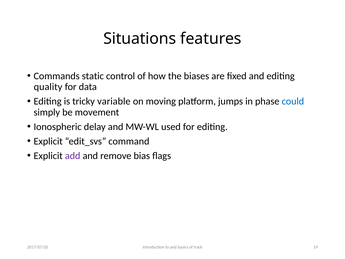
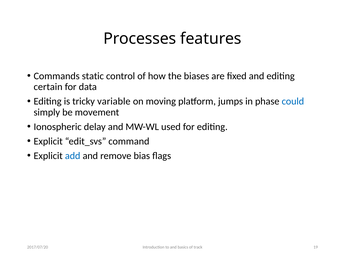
Situations: Situations -> Processes (140, 39)
quality: quality -> certain (48, 87)
add colour: purple -> blue (73, 156)
